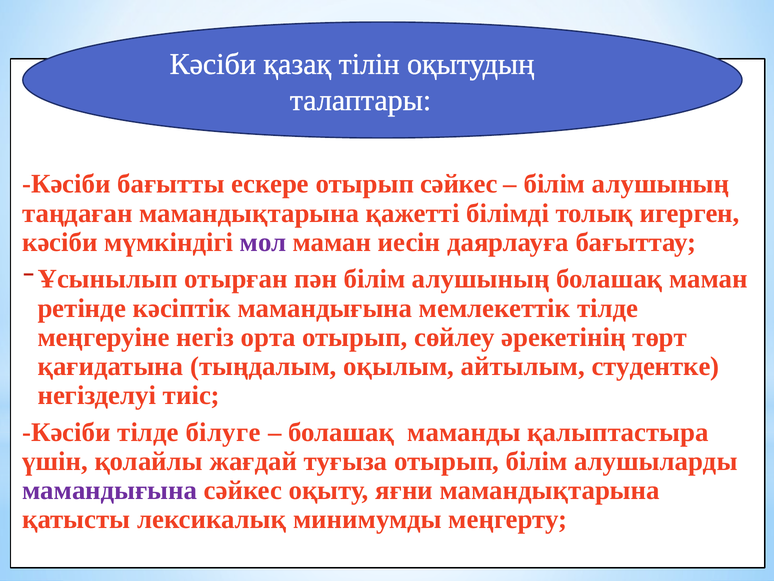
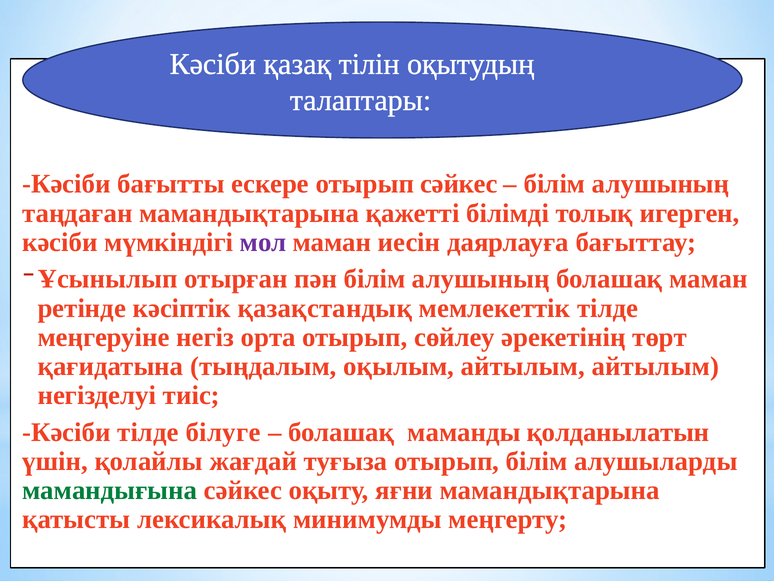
кәсіптік мамандығына: мамандығына -> қазақстандық (325, 308)
айтылым студентке: студентке -> айтылым (655, 366)
қалыптастыра: қалыптастыра -> қолданылатын (618, 432)
мамандығына colour: purple -> green (110, 490)
